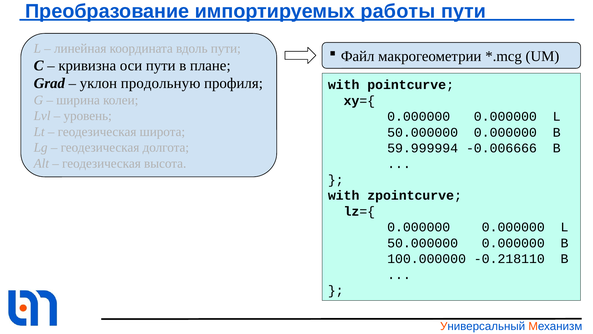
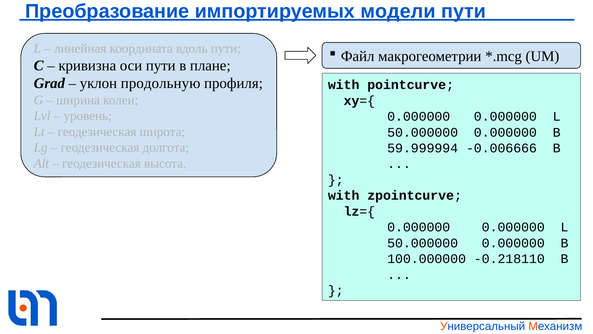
работы: работы -> модели (398, 11)
